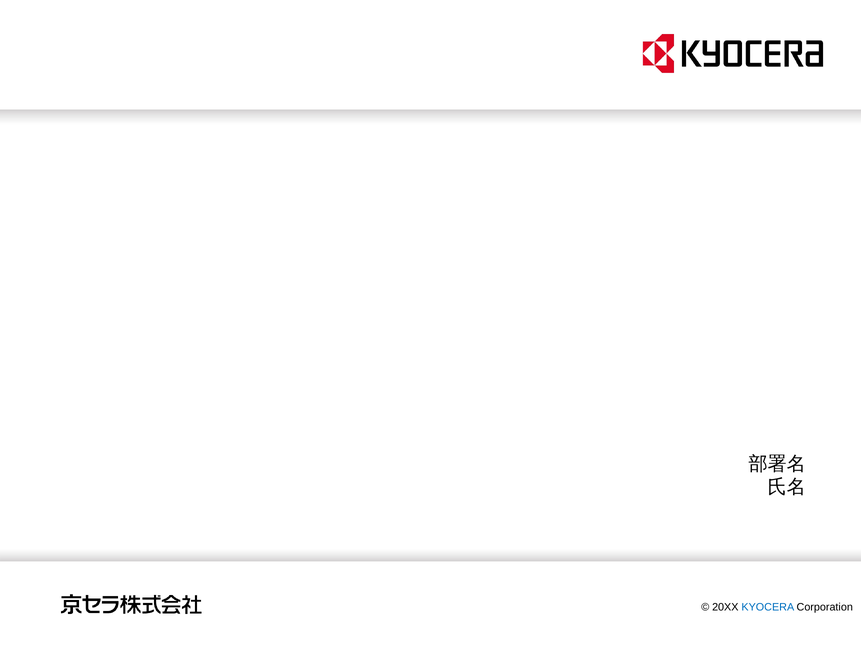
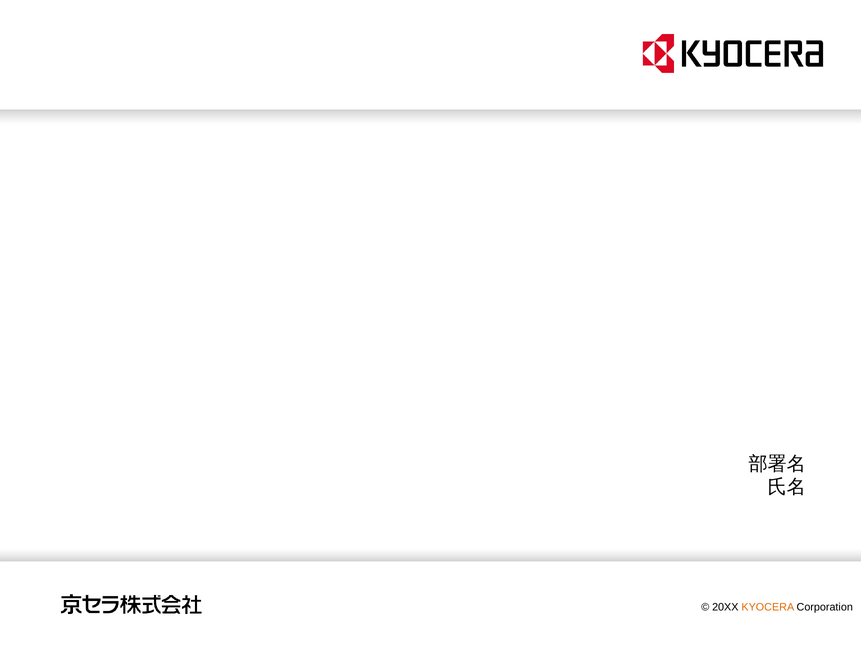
KYOCERA colour: blue -> orange (768, 607)
